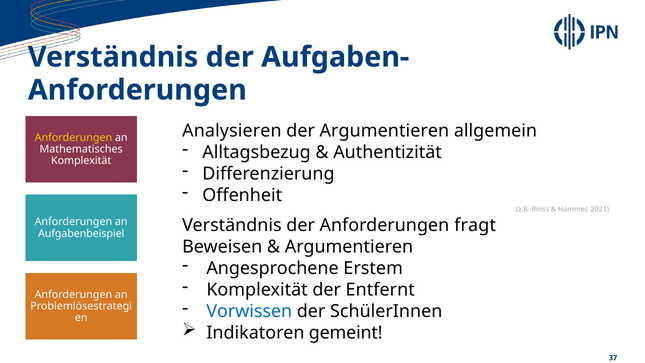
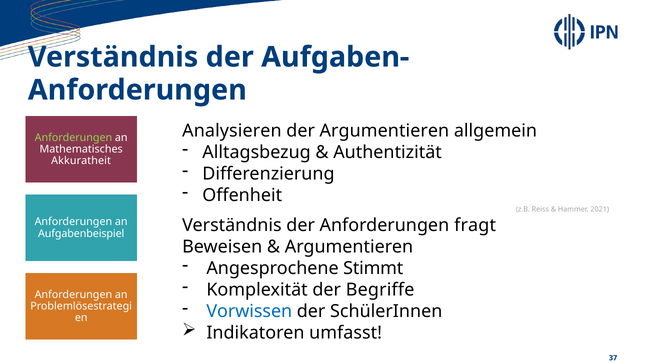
Anforderungen colour: yellow -> light green (73, 137)
Komplexität: Komplexität -> Akkuratheit (81, 161)
Erstem: Erstem -> Stimmt (373, 268)
Entfernt: Entfernt -> Begriffe (380, 290)
gemeint: gemeint -> umfasst (346, 333)
